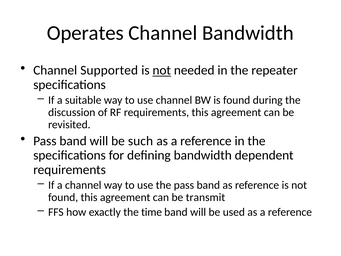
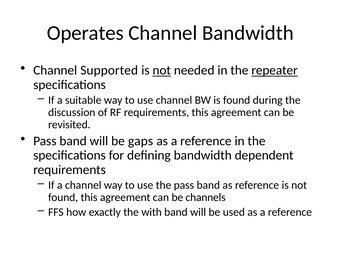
repeater underline: none -> present (275, 70)
such: such -> gaps (141, 141)
transmit: transmit -> channels (206, 197)
time: time -> with (152, 212)
